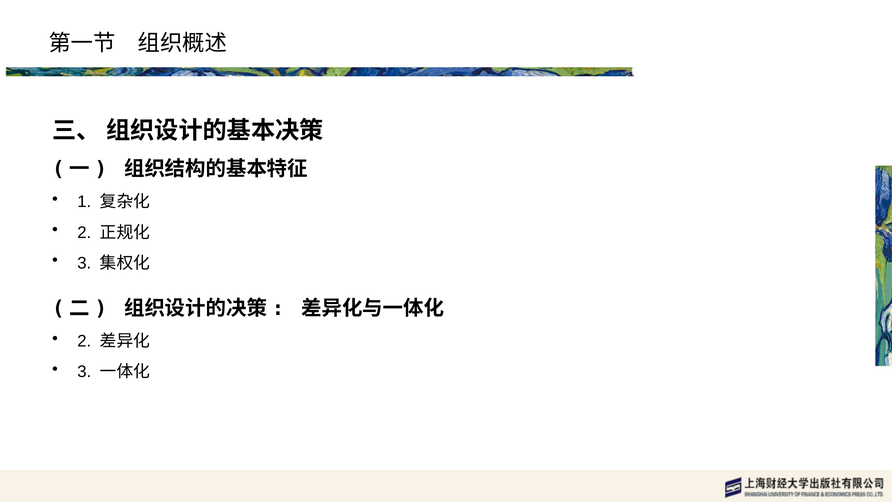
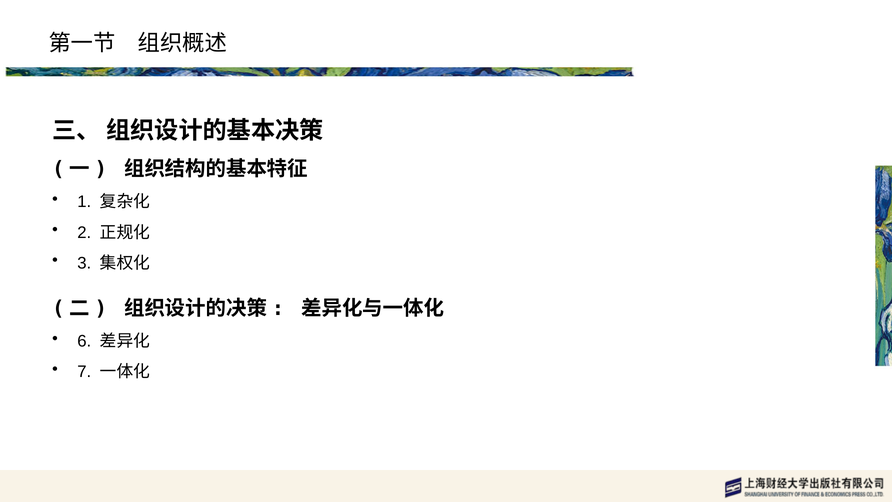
2: 2 -> 6 (84, 341)
3: 3 -> 7 (84, 372)
